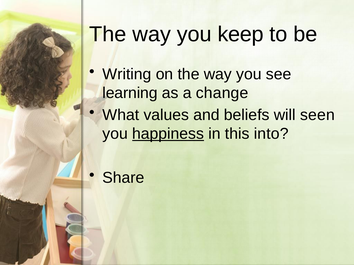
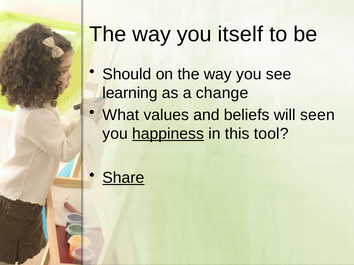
keep: keep -> itself (240, 34)
Writing: Writing -> Should (127, 74)
into: into -> tool (271, 134)
Share underline: none -> present (123, 178)
